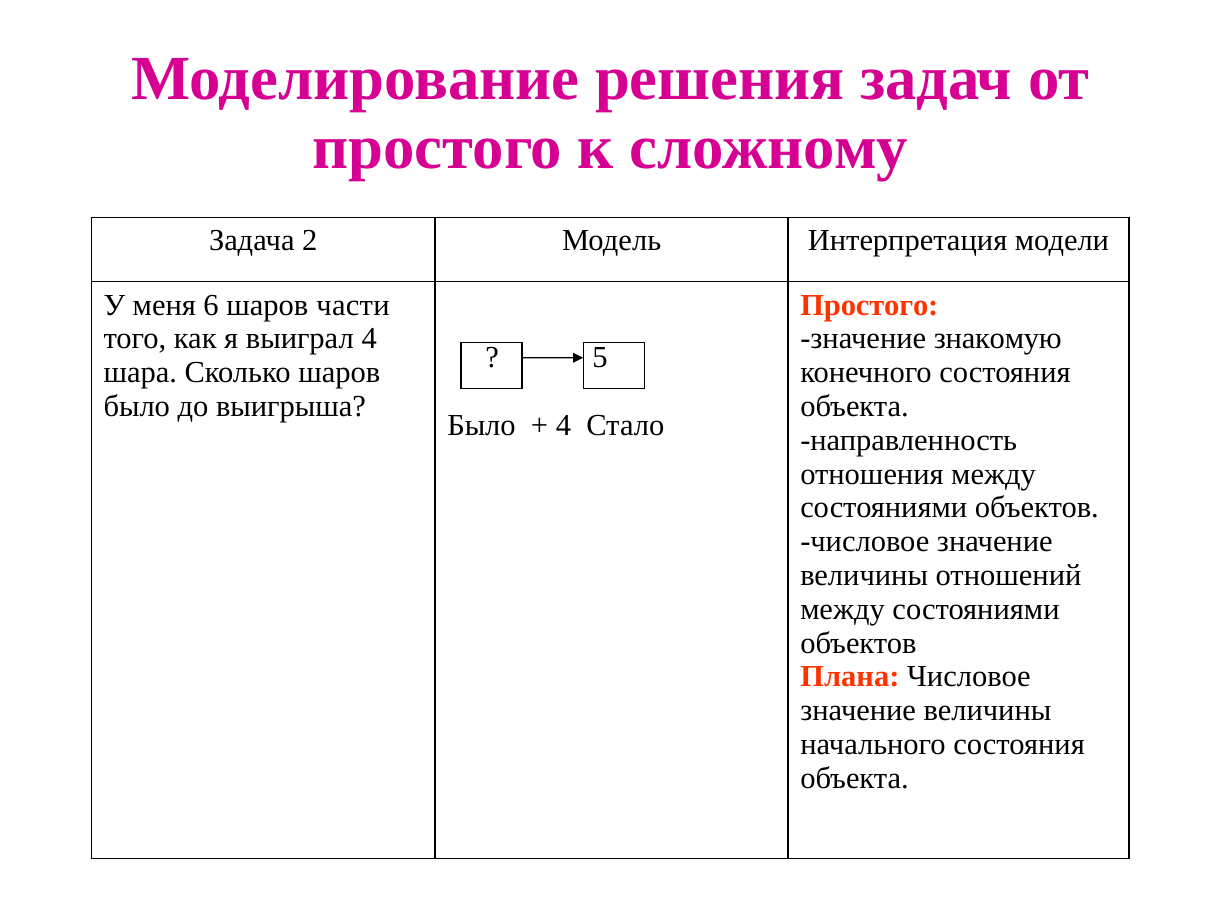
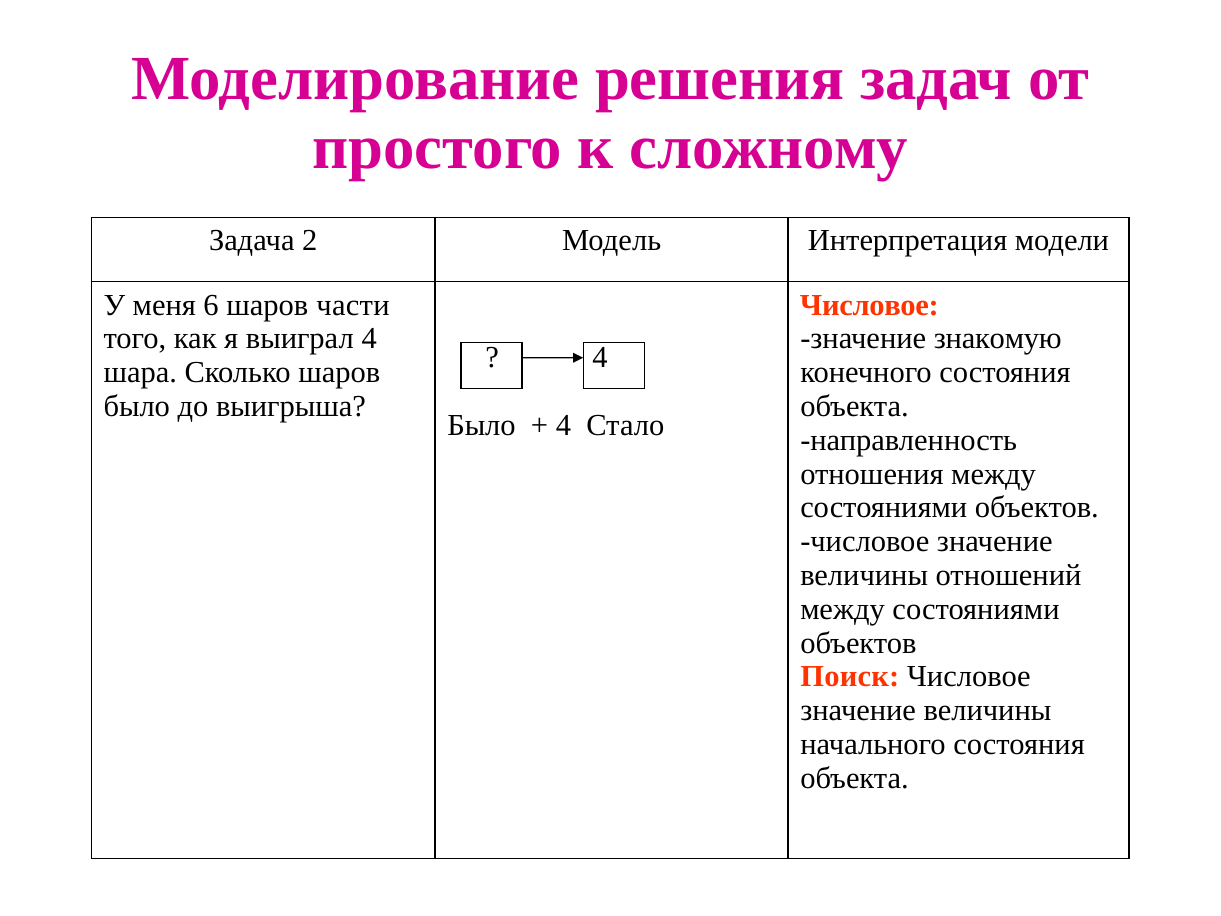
Простого: Простого -> Числовое (869, 305)
5: 5 -> 4 (600, 358)
Плана: Плана -> Поиск (850, 677)
